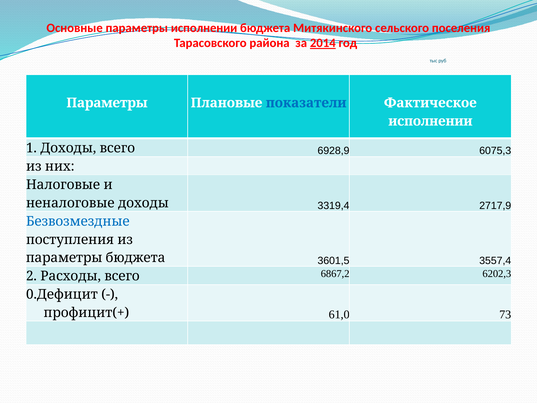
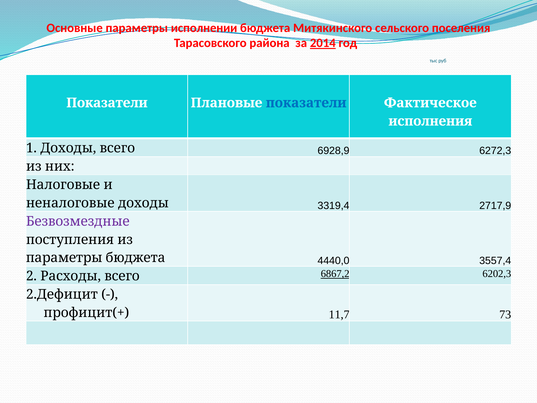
Параметры: Параметры -> Показатели (107, 103)
исполнении: исполнении -> исполнения (430, 121)
6075,3: 6075,3 -> 6272,3 (495, 151)
Безвозмездные colour: blue -> purple (78, 221)
3601,5: 3601,5 -> 4440,0 (334, 260)
6867,2 underline: none -> present (335, 274)
0.Дефицит: 0.Дефицит -> 2.Дефицит (62, 294)
61,0: 61,0 -> 11,7 (339, 314)
